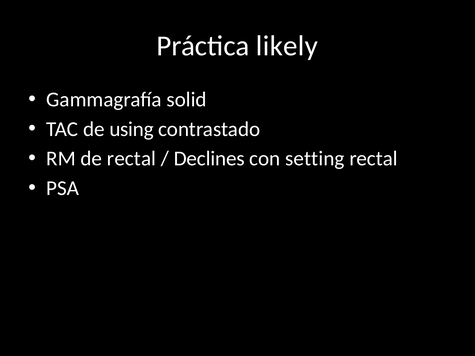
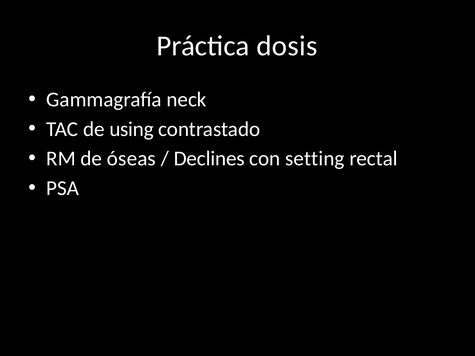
likely: likely -> dosis (287, 46)
solid: solid -> neck (187, 100)
de rectal: rectal -> óseas (131, 159)
